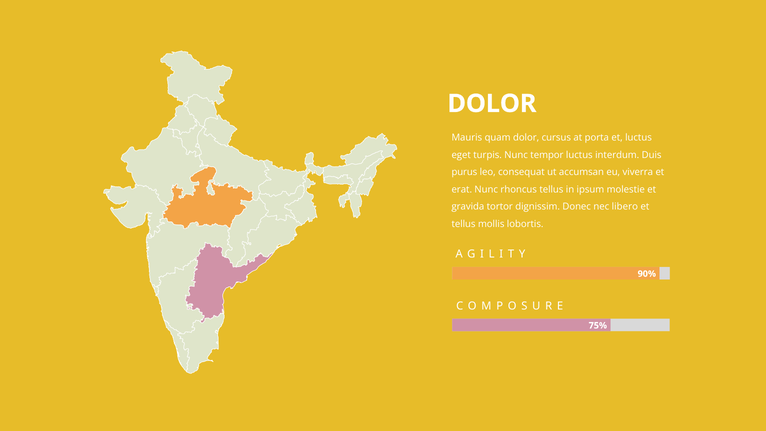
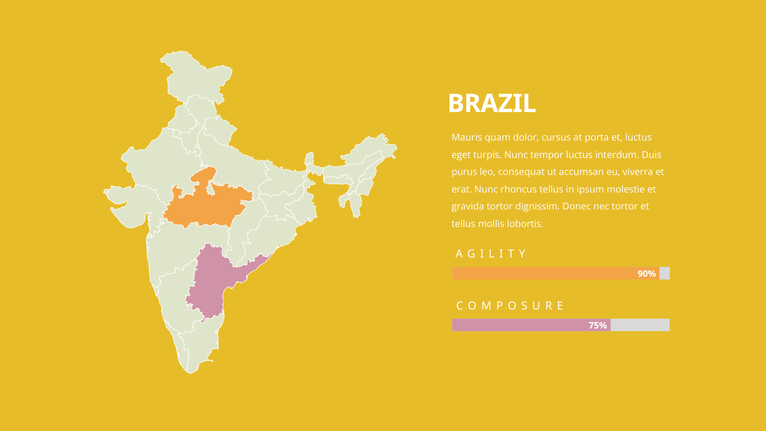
DOLOR: DOLOR -> BRAZIL (492, 104)
nec libero: libero -> tortor (625, 207)
